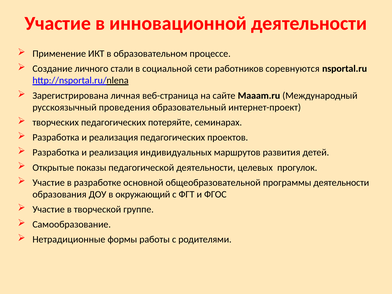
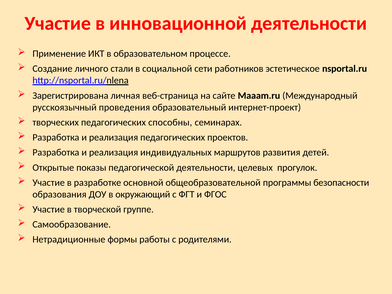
соревнуются: соревнуются -> эстетическое (293, 69)
потеряйте: потеряйте -> способны (170, 122)
программы деятельности: деятельности -> безопасности (341, 183)
